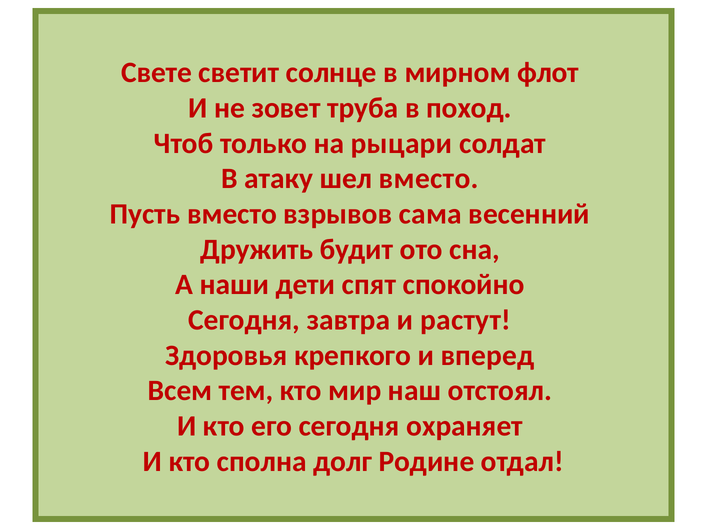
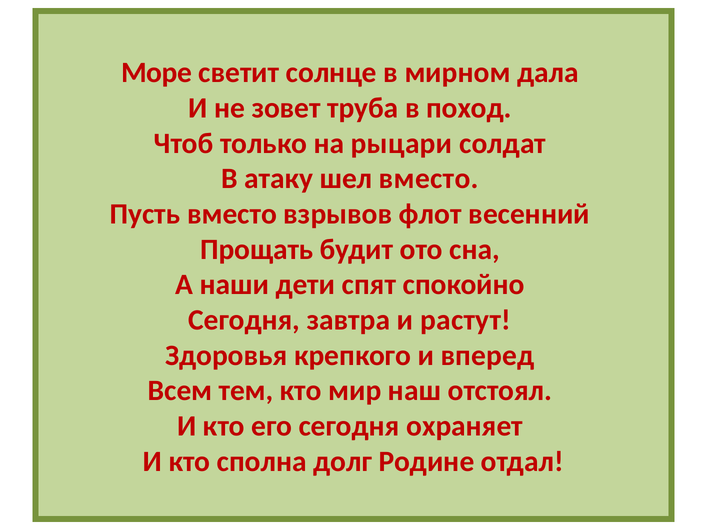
Свете: Свете -> Море (157, 73)
флот: флот -> дала (548, 73)
сама: сама -> флот (430, 214)
Дружить: Дружить -> Прощать (257, 249)
